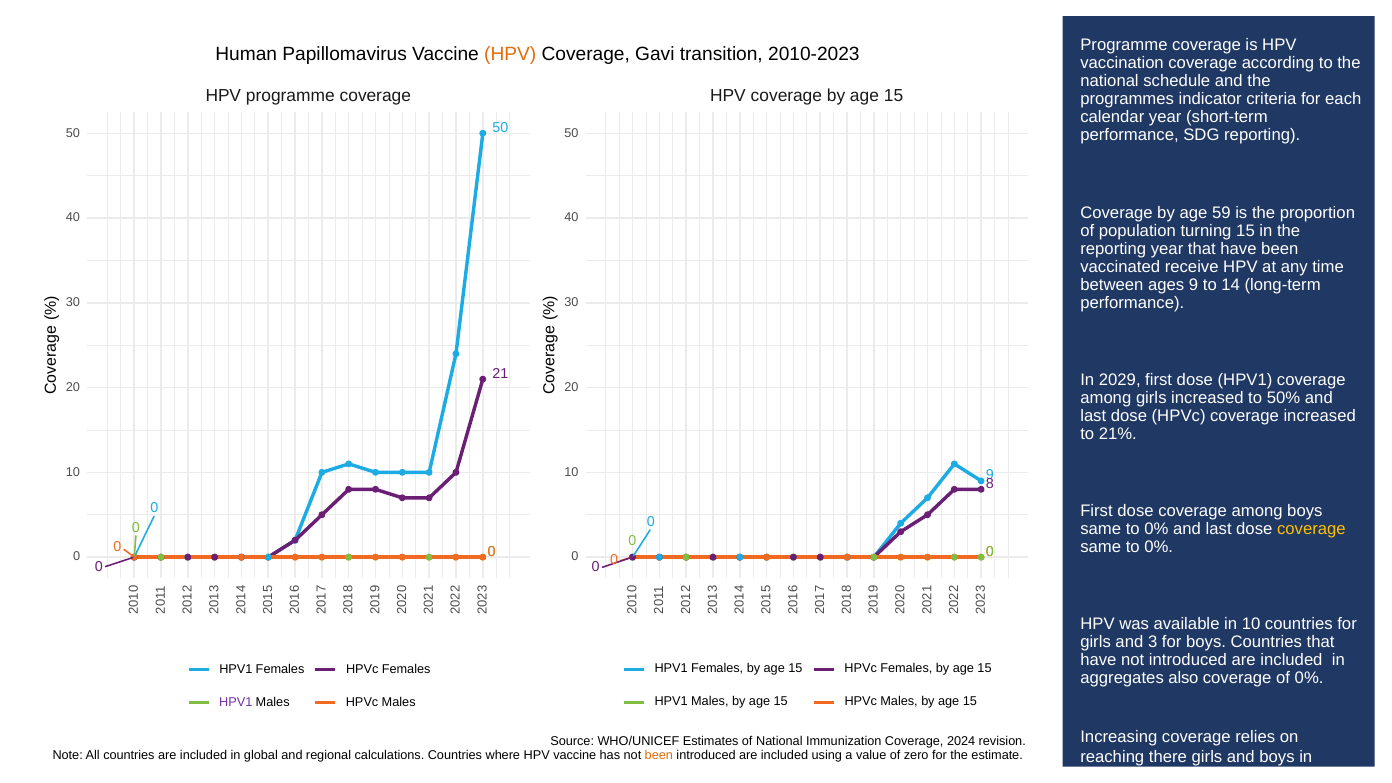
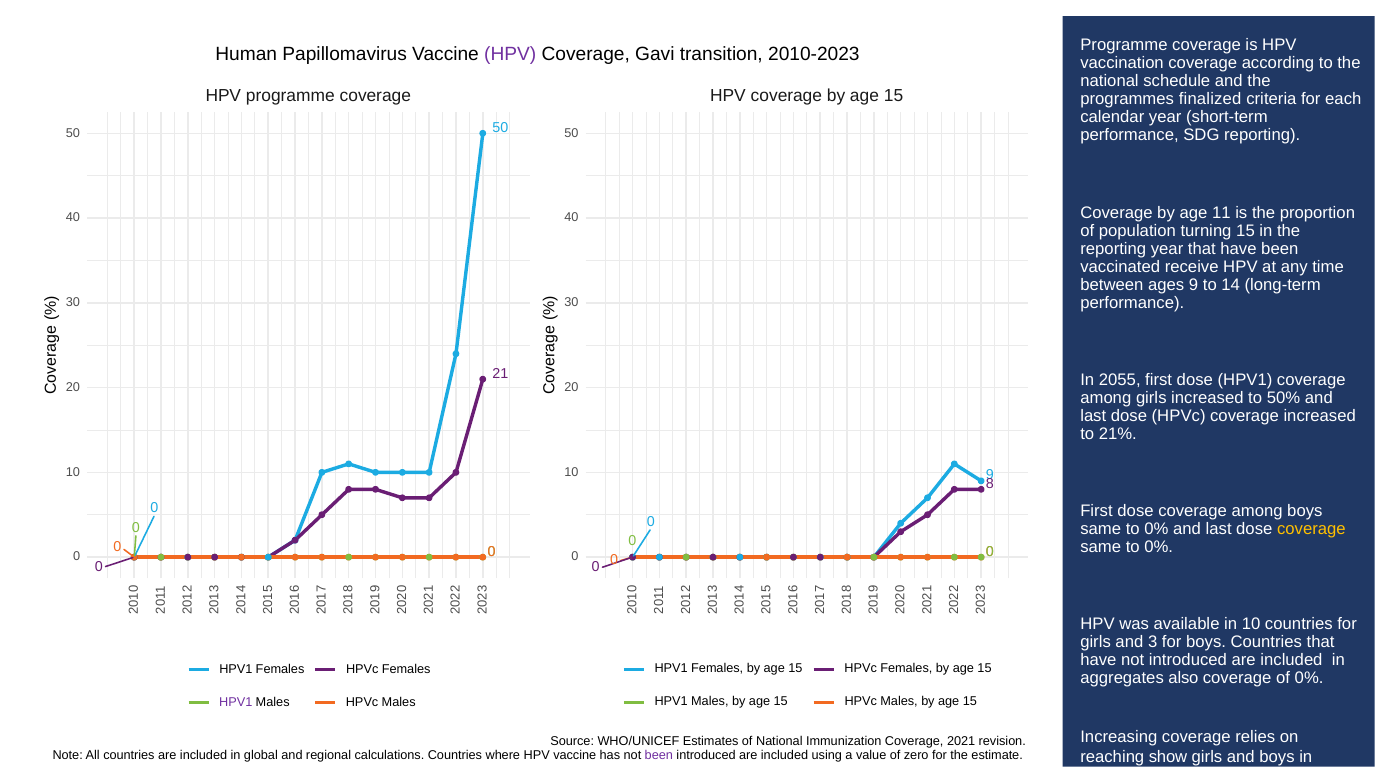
HPV colour: orange -> purple (510, 54)
indicator: indicator -> finalized (1210, 99)
59: 59 -> 11 (1221, 212)
2029: 2029 -> 2055 (1120, 380)
2024: 2024 -> 2021 (961, 742)
there: there -> show (1168, 757)
been colour: orange -> purple (659, 756)
